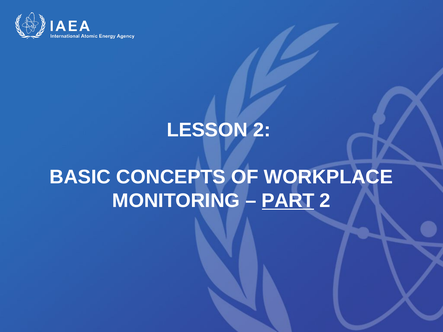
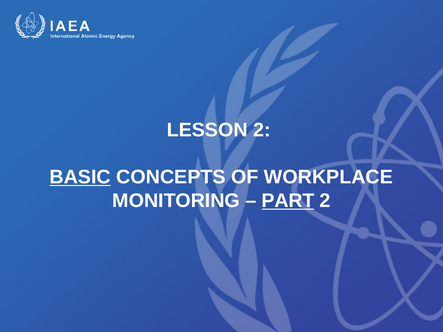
BASIC underline: none -> present (80, 177)
